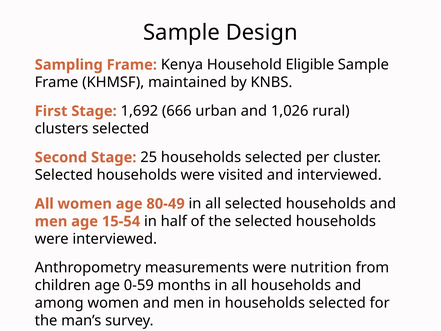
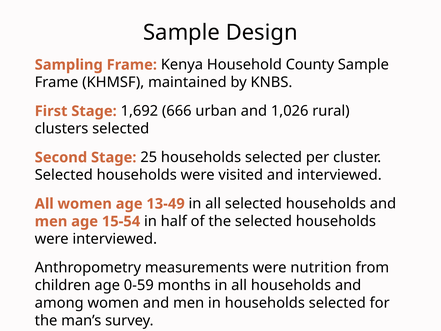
Eligible: Eligible -> County (310, 65)
80-49: 80-49 -> 13-49 (166, 204)
